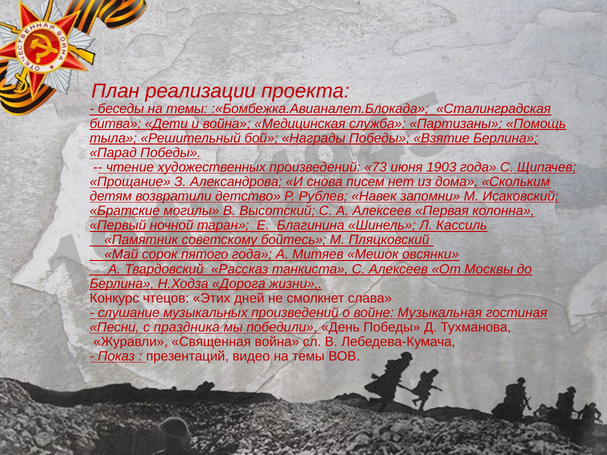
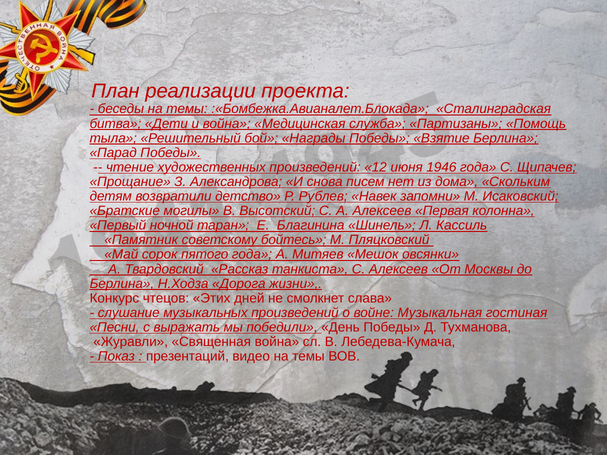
73: 73 -> 12 (376, 167)
1903: 1903 -> 1946 (441, 167)
праздника: праздника -> выражать (187, 327)
